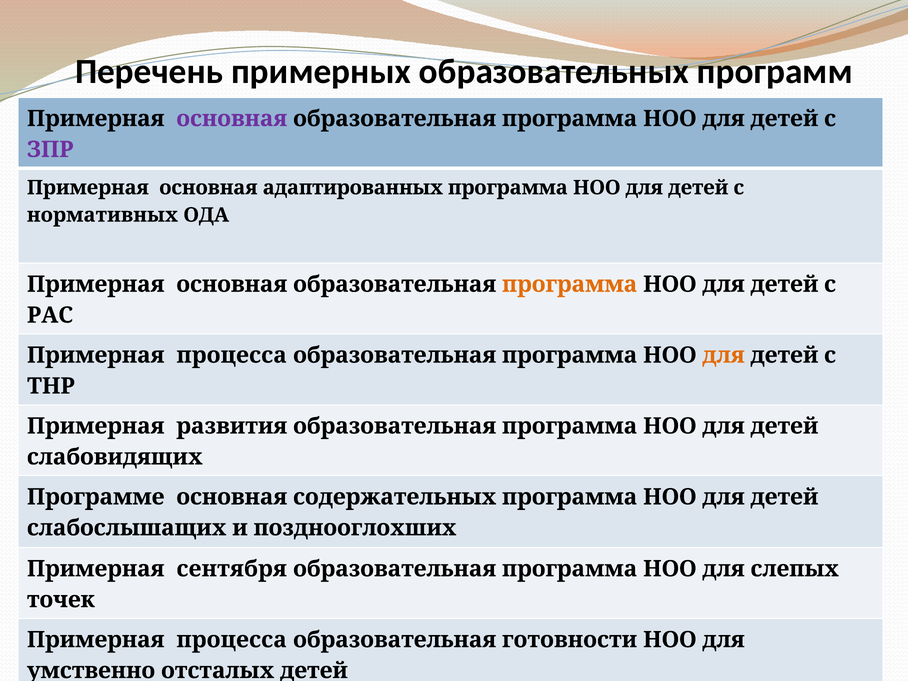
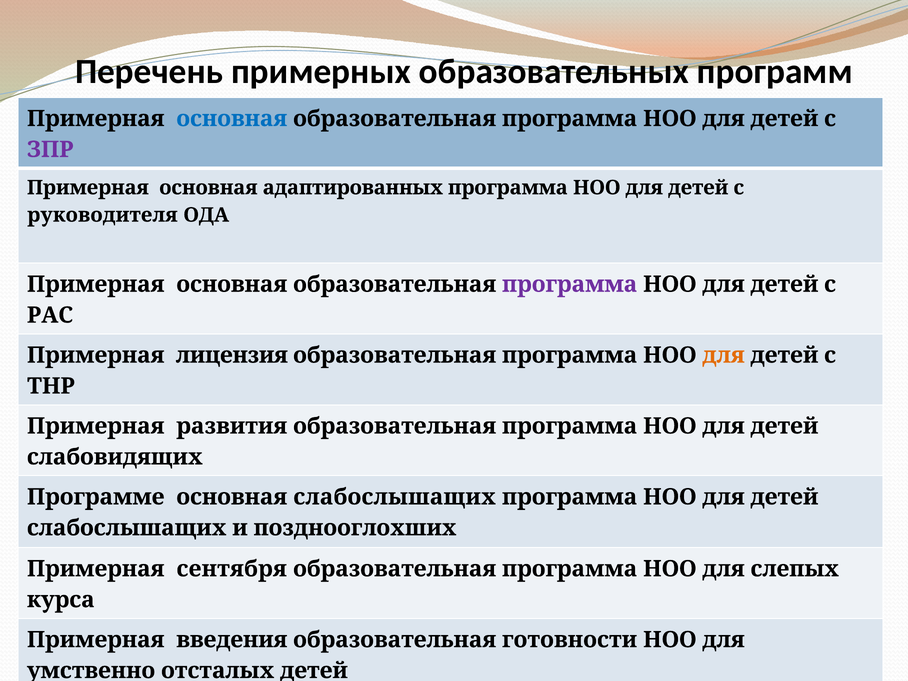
основная colour: purple -> blue (232, 119)
нормативных: нормативных -> руководителя (102, 215)
программа colour: orange -> purple (570, 284)
процесса: процесса -> лицензия (232, 355)
основная содержательных: содержательных -> слабослышащих (395, 497)
точек: точек -> курса (61, 600)
процесса: процесса -> введения (232, 640)
